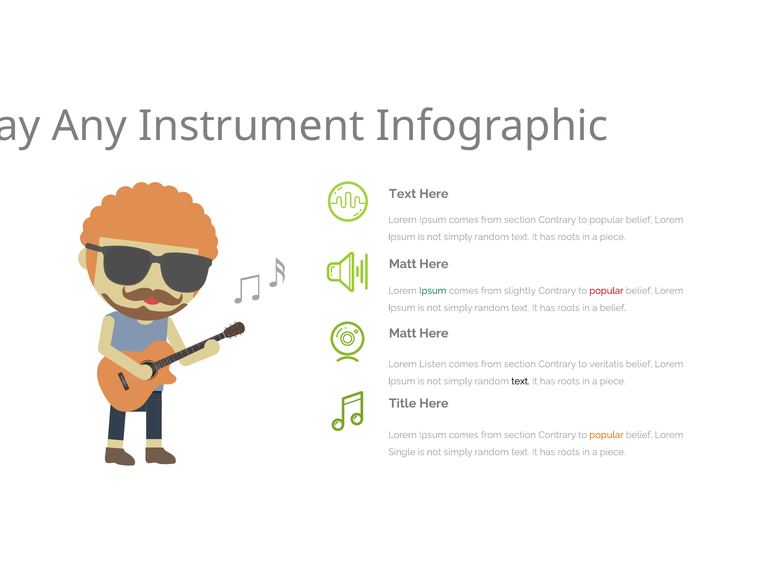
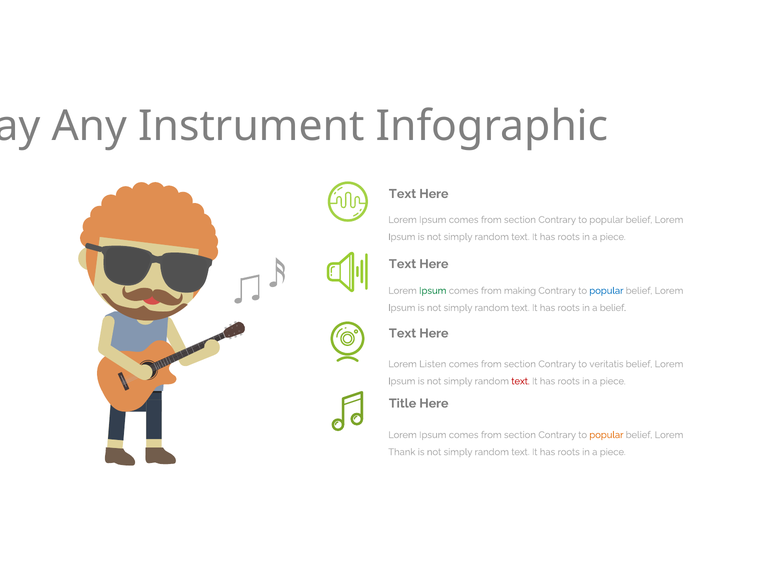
Matt: Matt -> Text (403, 264)
slightly: slightly -> making (520, 291)
popular colour: red -> blue (606, 291)
Matt: Matt -> Text (403, 333)
text colour: black -> red (520, 381)
Single: Single -> Thank (402, 452)
